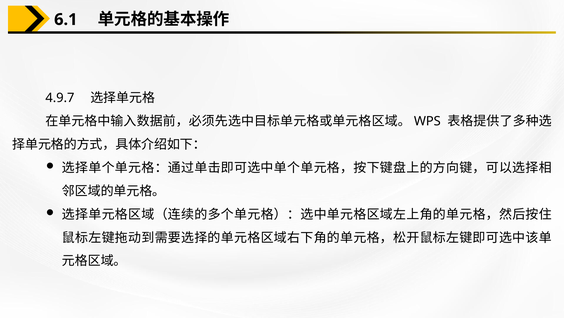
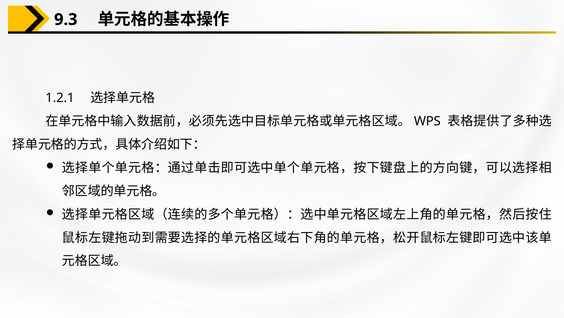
6.1: 6.1 -> 9.3 (66, 19)
4.9.7: 4.9.7 -> 1.2.1 (60, 98)
